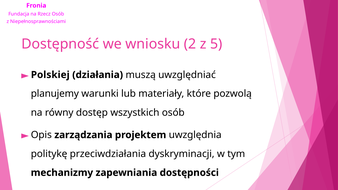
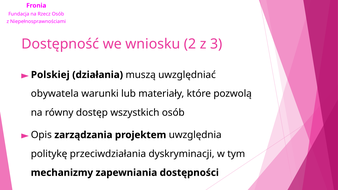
5: 5 -> 3 (216, 44)
planujemy: planujemy -> obywatela (55, 94)
